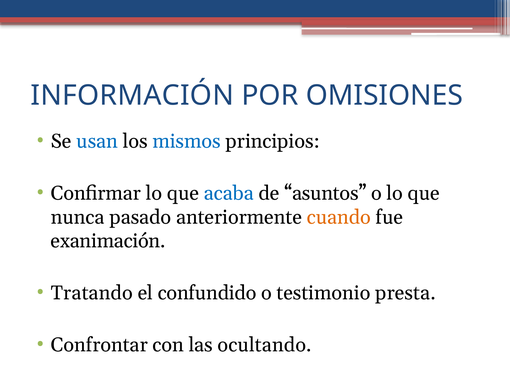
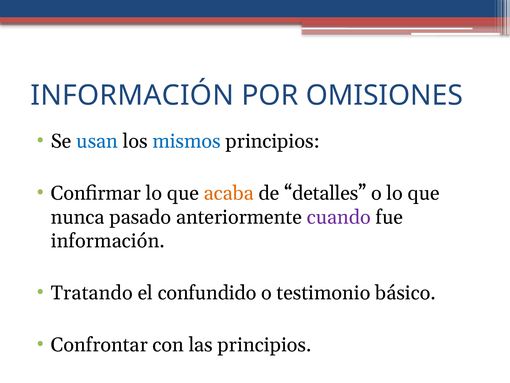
acaba colour: blue -> orange (229, 193)
asuntos: asuntos -> detalles (325, 193)
cuando colour: orange -> purple (339, 217)
exanimación: exanimación -> información (108, 241)
presta: presta -> básico (406, 293)
las ocultando: ocultando -> principios (265, 345)
